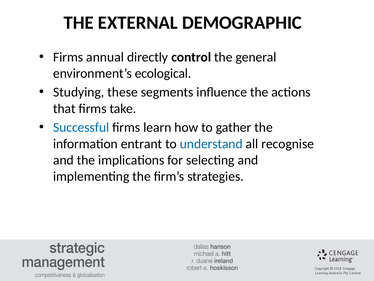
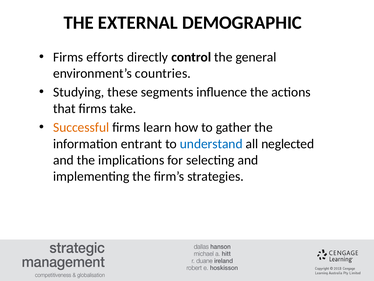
annual: annual -> efforts (105, 57)
ecological: ecological -> countries (163, 73)
Successful colour: blue -> orange (81, 127)
recognise: recognise -> neglected (288, 144)
